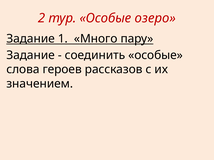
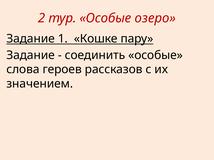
Много: Много -> Кошке (96, 39)
